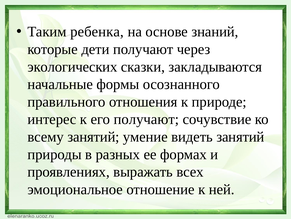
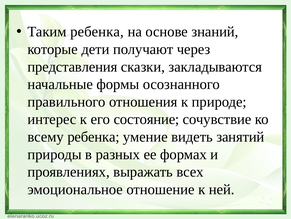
экологических: экологических -> представления (72, 67)
его получают: получают -> состояние (146, 119)
всему занятий: занятий -> ребенка (93, 136)
